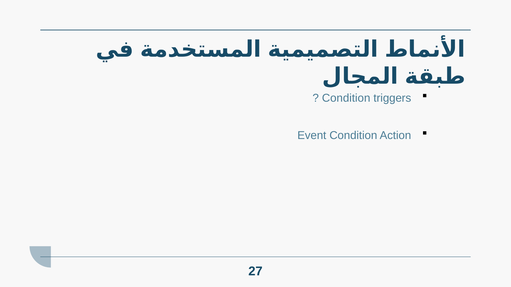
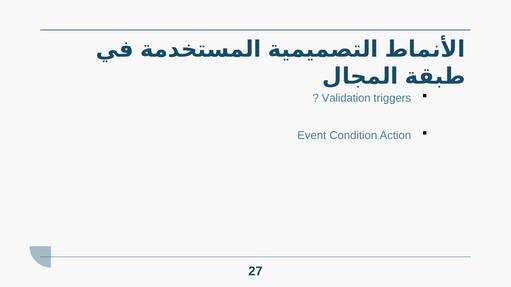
Condition: Condition -> Validation (346, 98)
